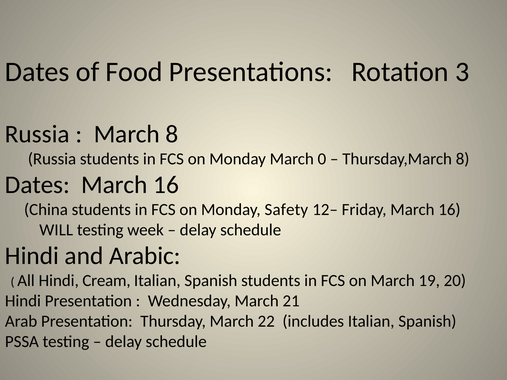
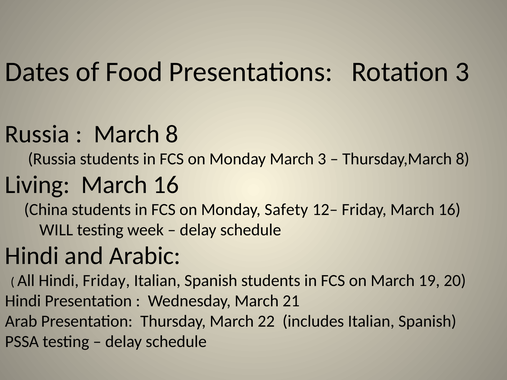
March 0: 0 -> 3 (322, 159)
Dates: Dates -> Living (37, 185)
Hindi Cream: Cream -> Friday (106, 281)
